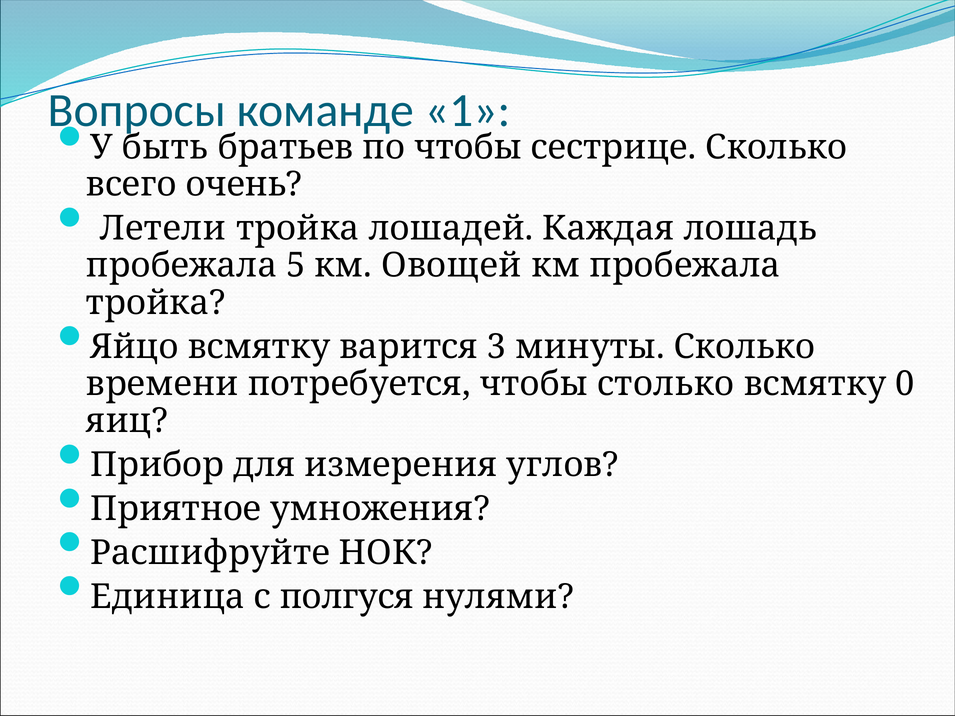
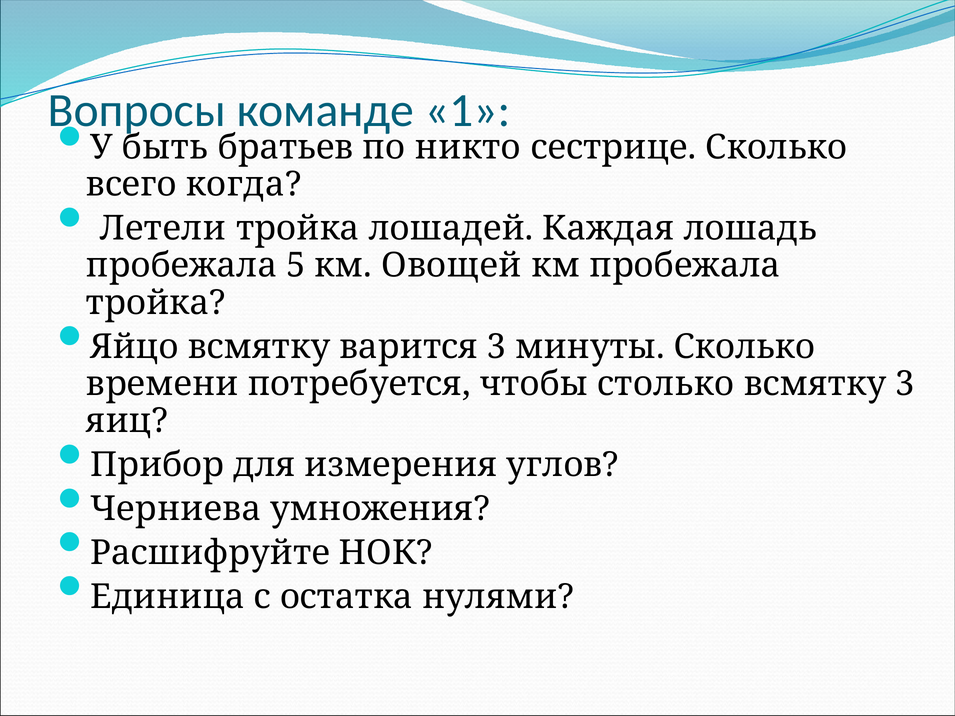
по чтобы: чтобы -> никто (468, 147)
очень: очень -> когда (244, 184)
всмятку 0: 0 -> 3 (905, 384)
Приятное: Приятное -> Черниева (176, 509)
полгуся: полгуся -> остатка (347, 597)
